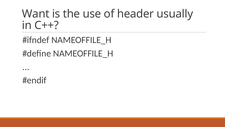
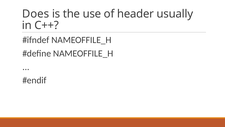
Want: Want -> Does (36, 14)
